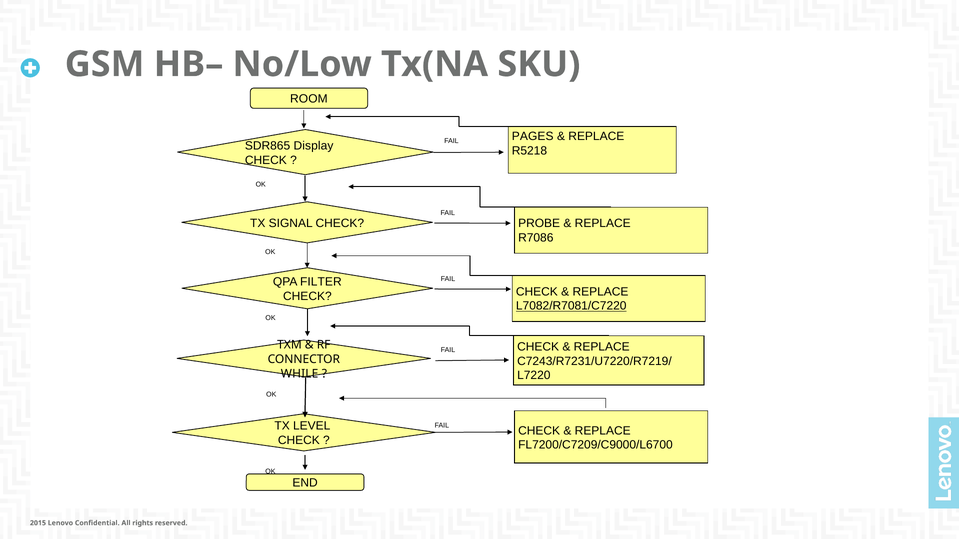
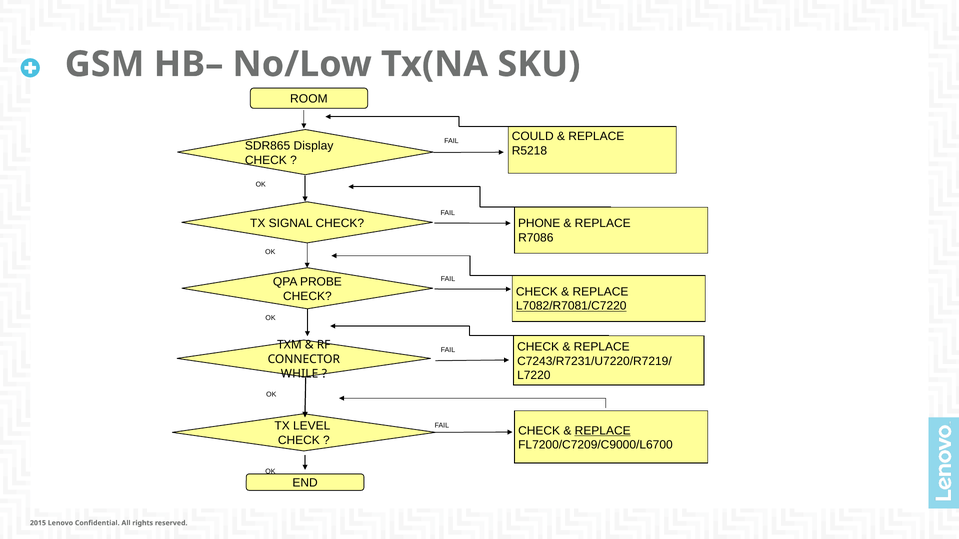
PAGES: PAGES -> COULD (533, 136)
PROBE: PROBE -> PHONE (539, 223)
FILTER: FILTER -> PROBE (321, 282)
REPLACE underline: none -> present (603, 431)
